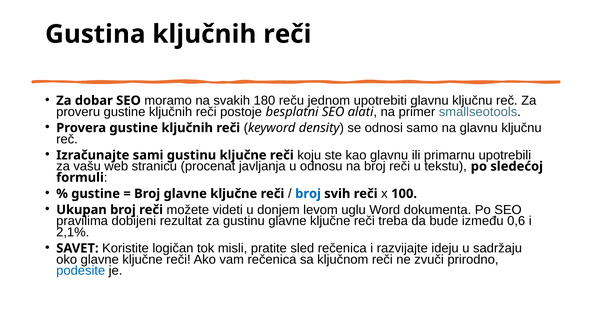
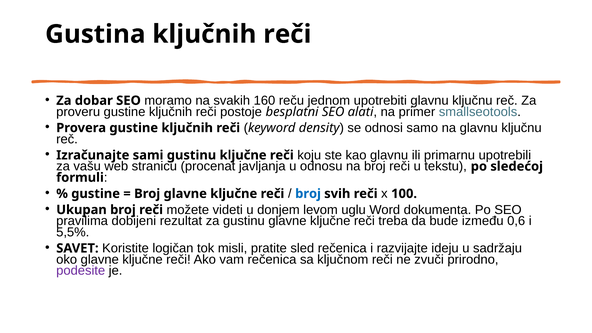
180: 180 -> 160 (264, 101)
2,1%: 2,1% -> 5,5% (73, 232)
podesite colour: blue -> purple (81, 271)
